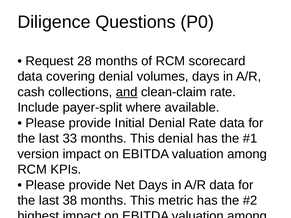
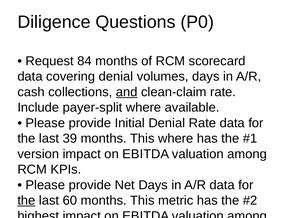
28: 28 -> 84 (84, 61)
33: 33 -> 39 (70, 139)
This denial: denial -> where (176, 139)
the underline: none -> present (26, 201)
38: 38 -> 60 (70, 201)
